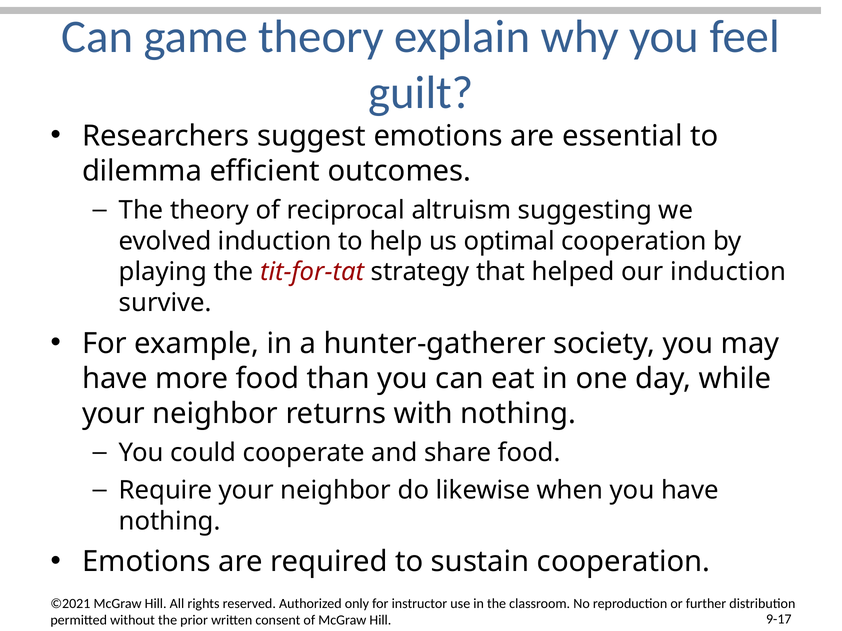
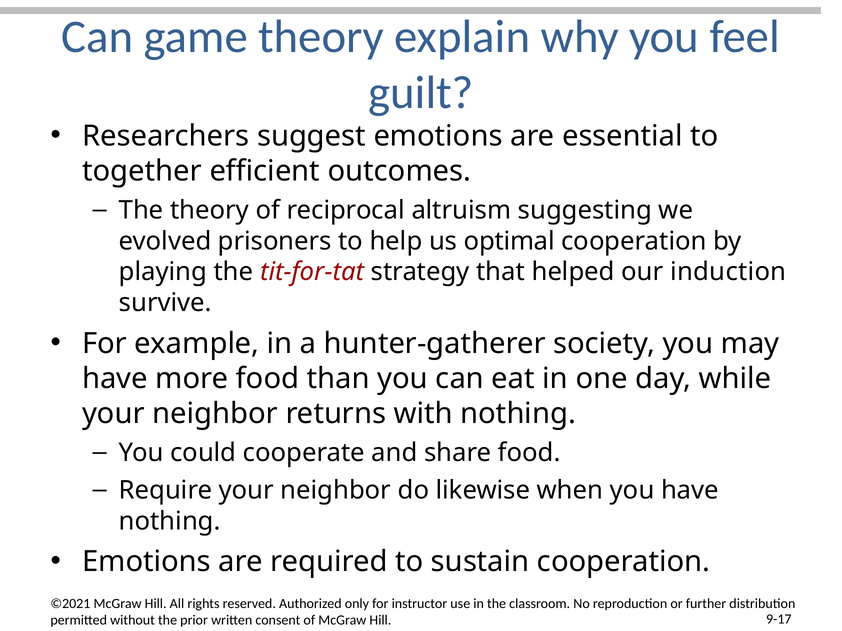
dilemma: dilemma -> together (142, 171)
evolved induction: induction -> prisoners (275, 241)
